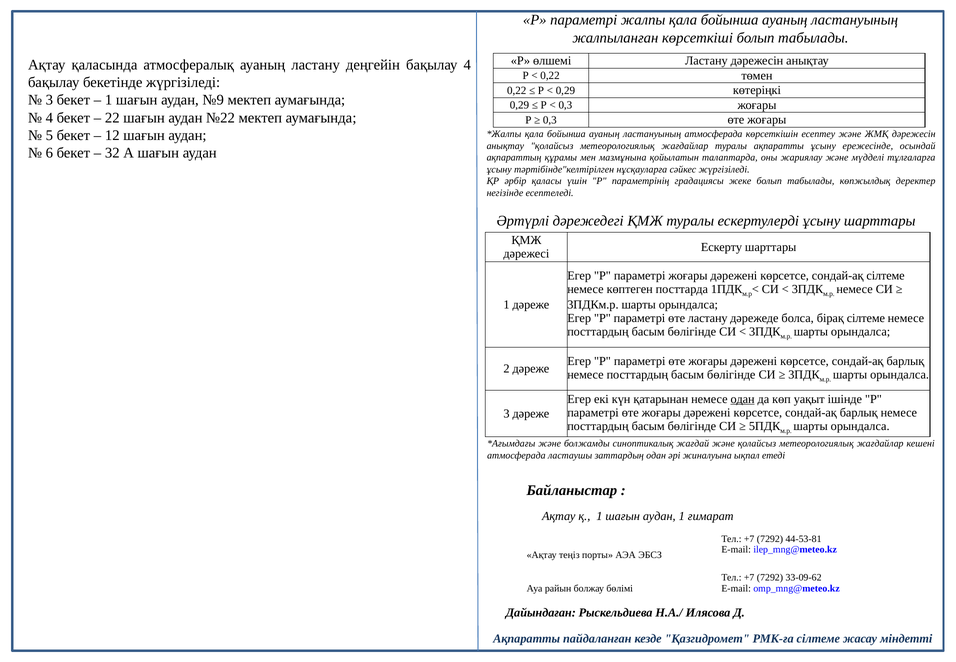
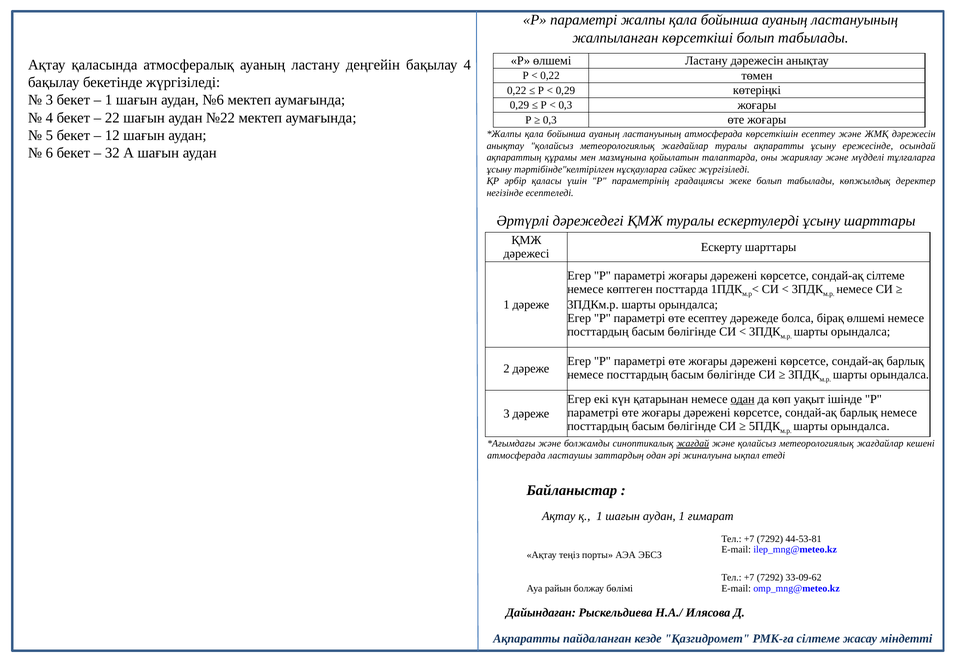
№9: №9 -> №6 (213, 100)
өте ластану: ластану -> есептеу (708, 318)
бірақ сілтеме: сілтеме -> өлшемі (866, 318)
жағдай underline: none -> present (693, 444)
